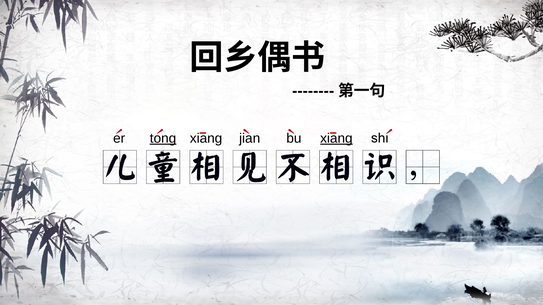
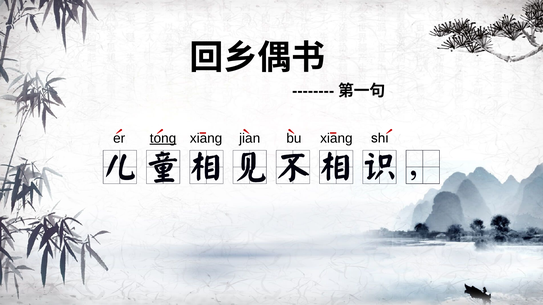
xiang underline: present -> none (336, 139)
